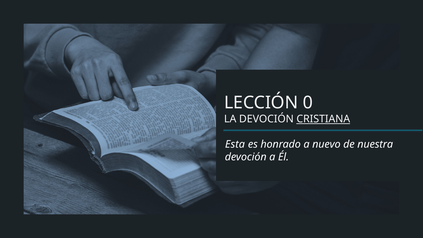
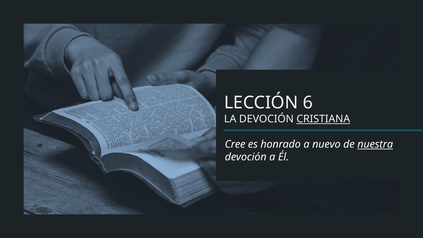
0: 0 -> 6 (308, 103)
Esta: Esta -> Cree (235, 144)
nuestra underline: none -> present (375, 144)
